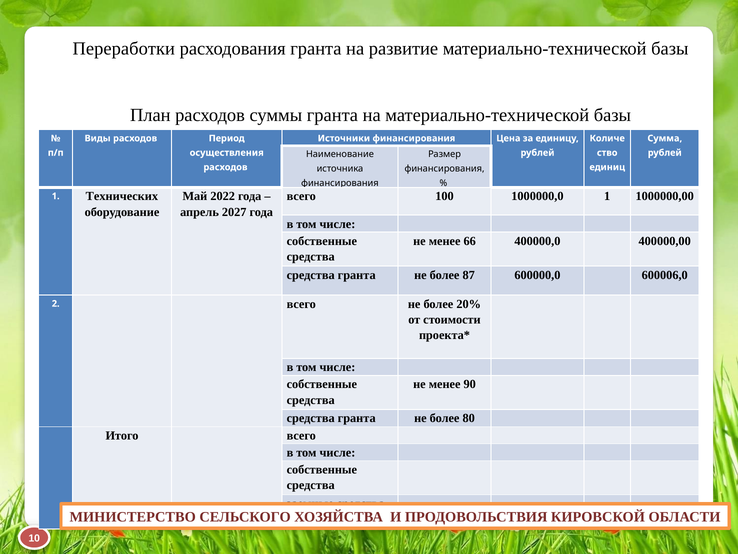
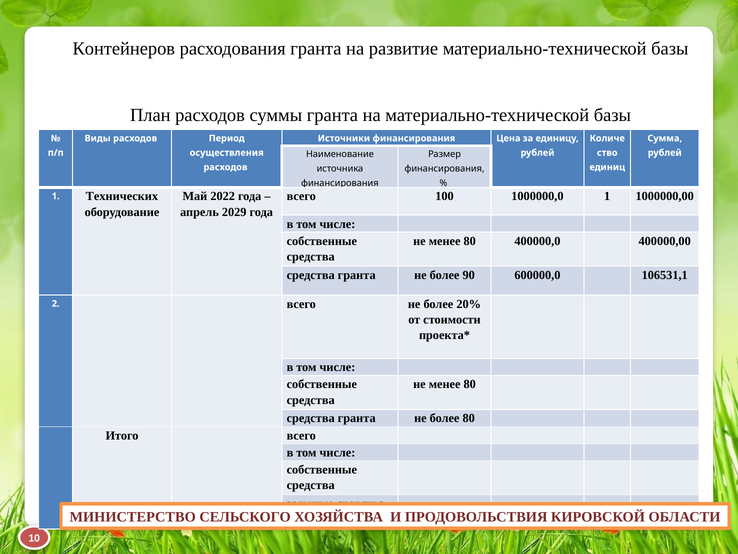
Переработки: Переработки -> Контейнеров (124, 49)
2027: 2027 -> 2029 (234, 212)
66: 66 -> 80 (470, 241)
87: 87 -> 90 (469, 275)
600006,0: 600006,0 -> 106531,1 (665, 275)
90: 90 -> 80 (470, 384)
